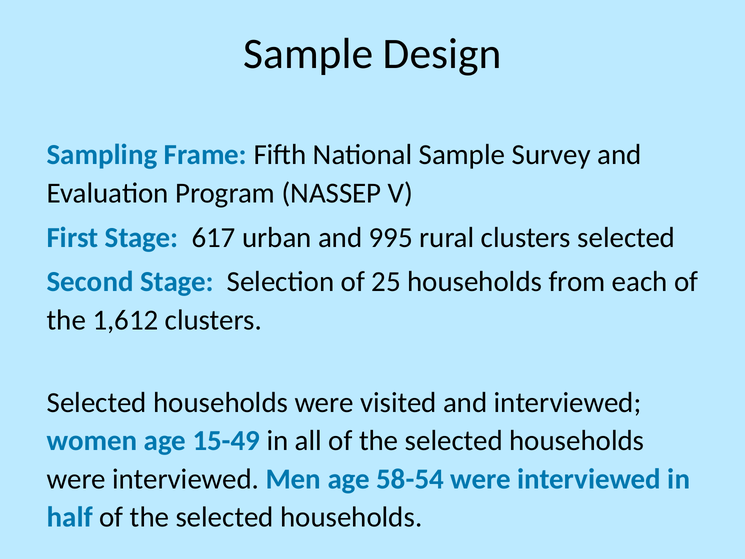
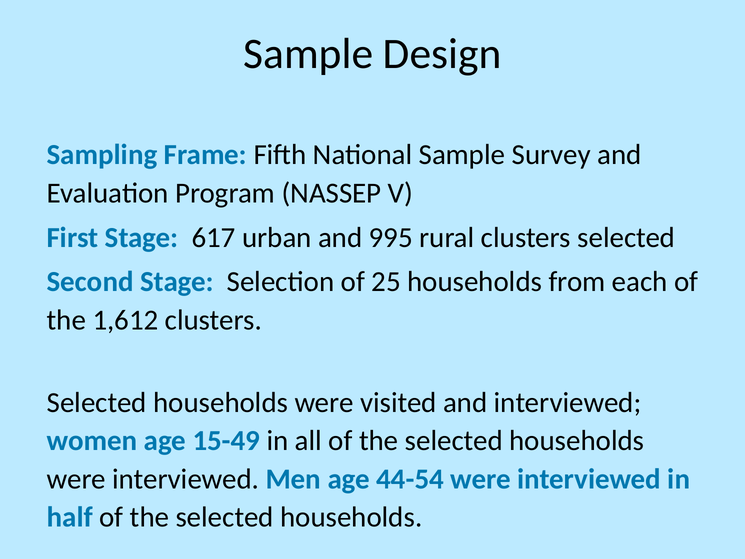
58-54: 58-54 -> 44-54 (410, 479)
